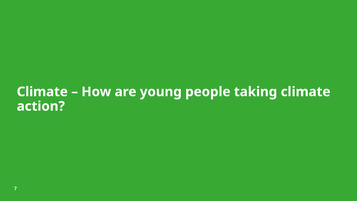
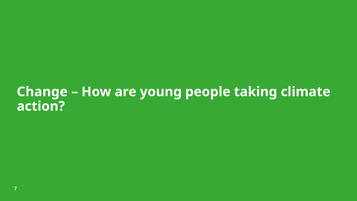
Climate: Climate -> Change (42, 92)
